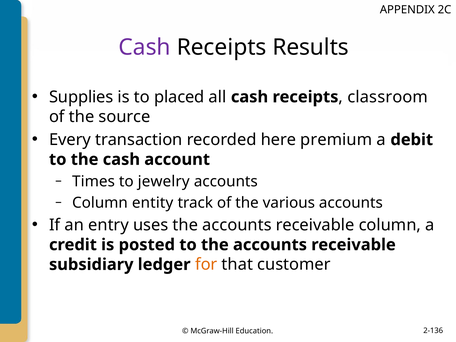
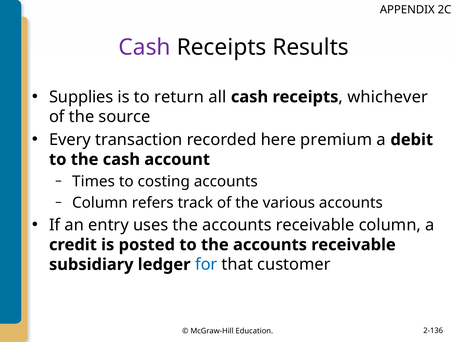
placed: placed -> return (179, 97)
classroom: classroom -> whichever (388, 97)
jewelry: jewelry -> costing (164, 181)
entity: entity -> refers (153, 203)
for colour: orange -> blue (206, 265)
